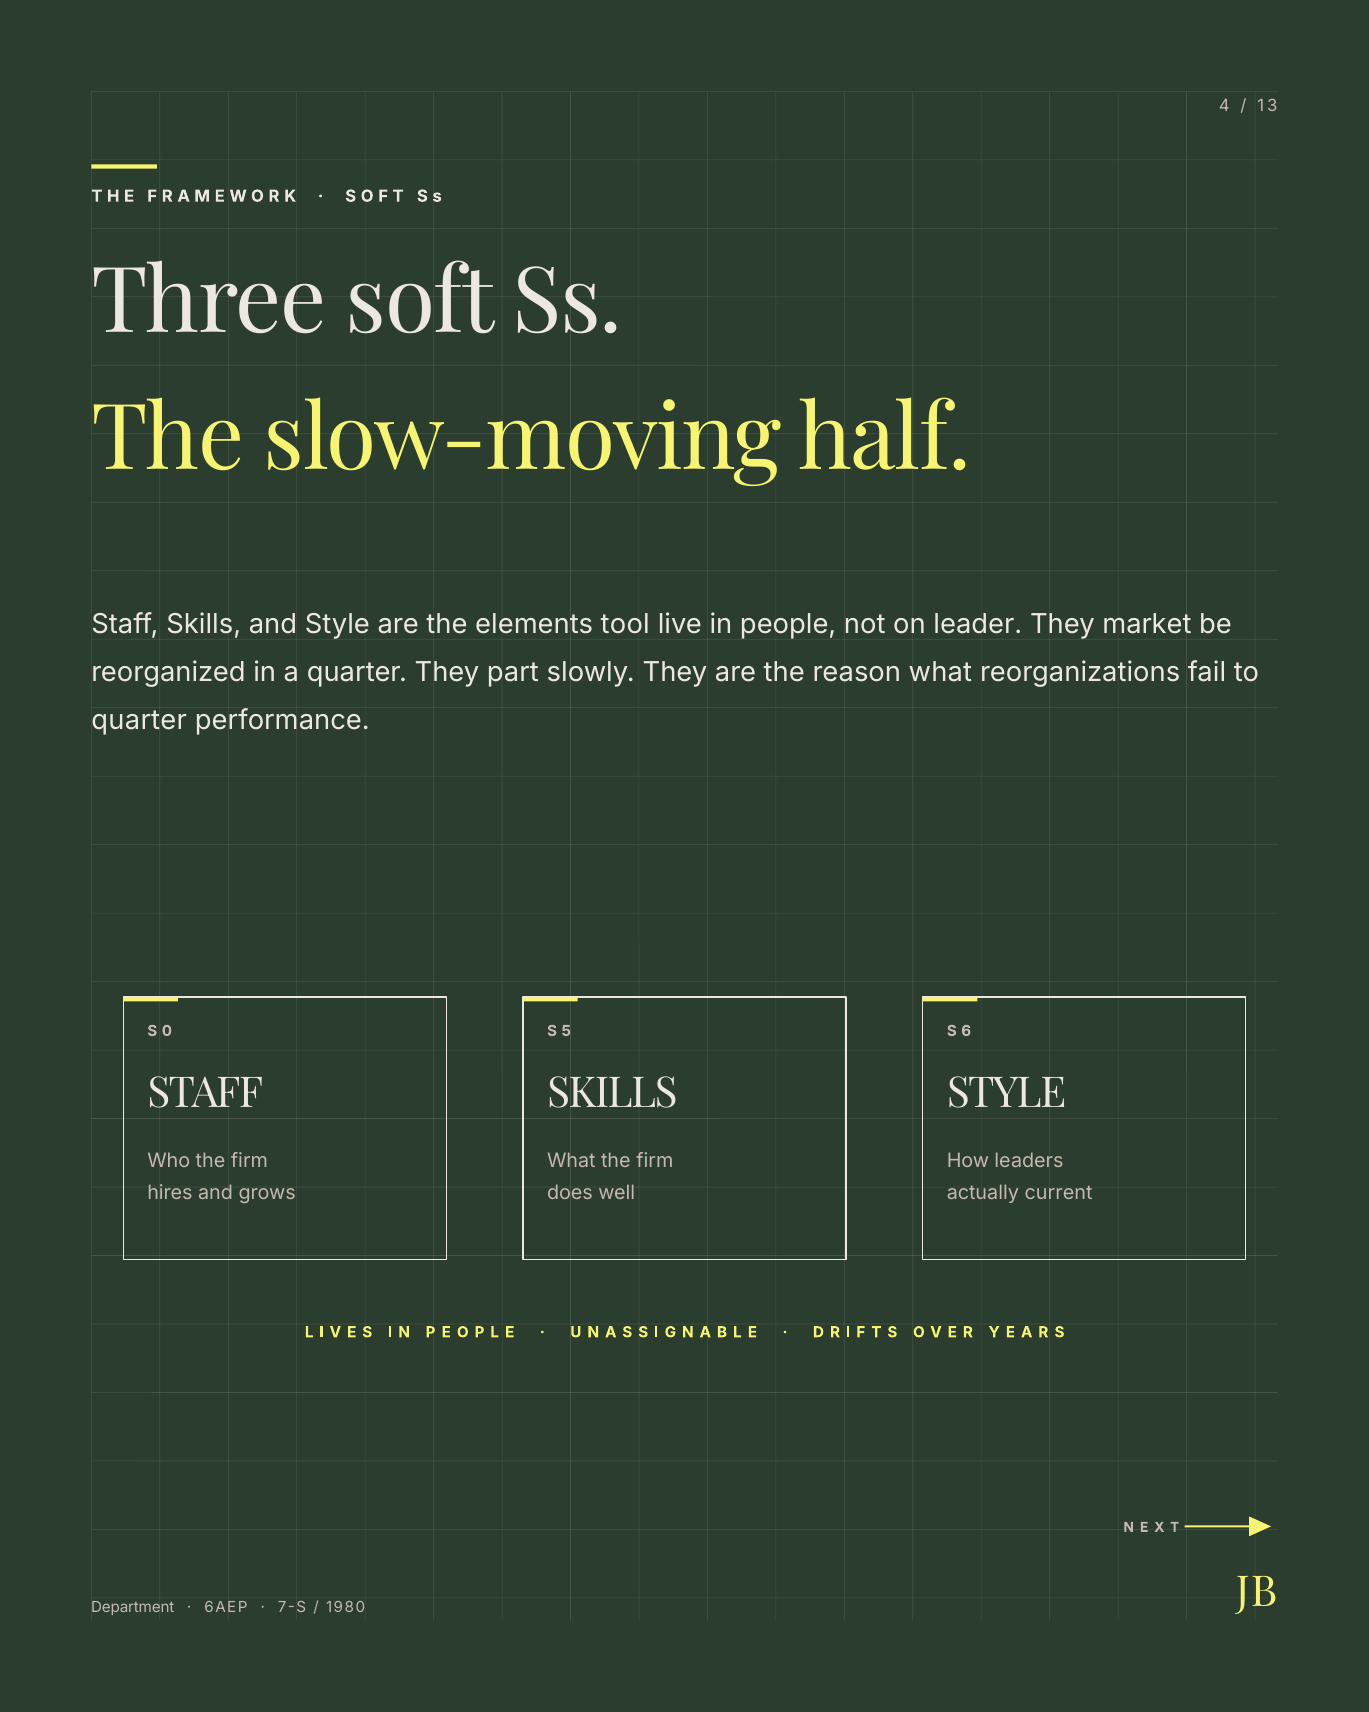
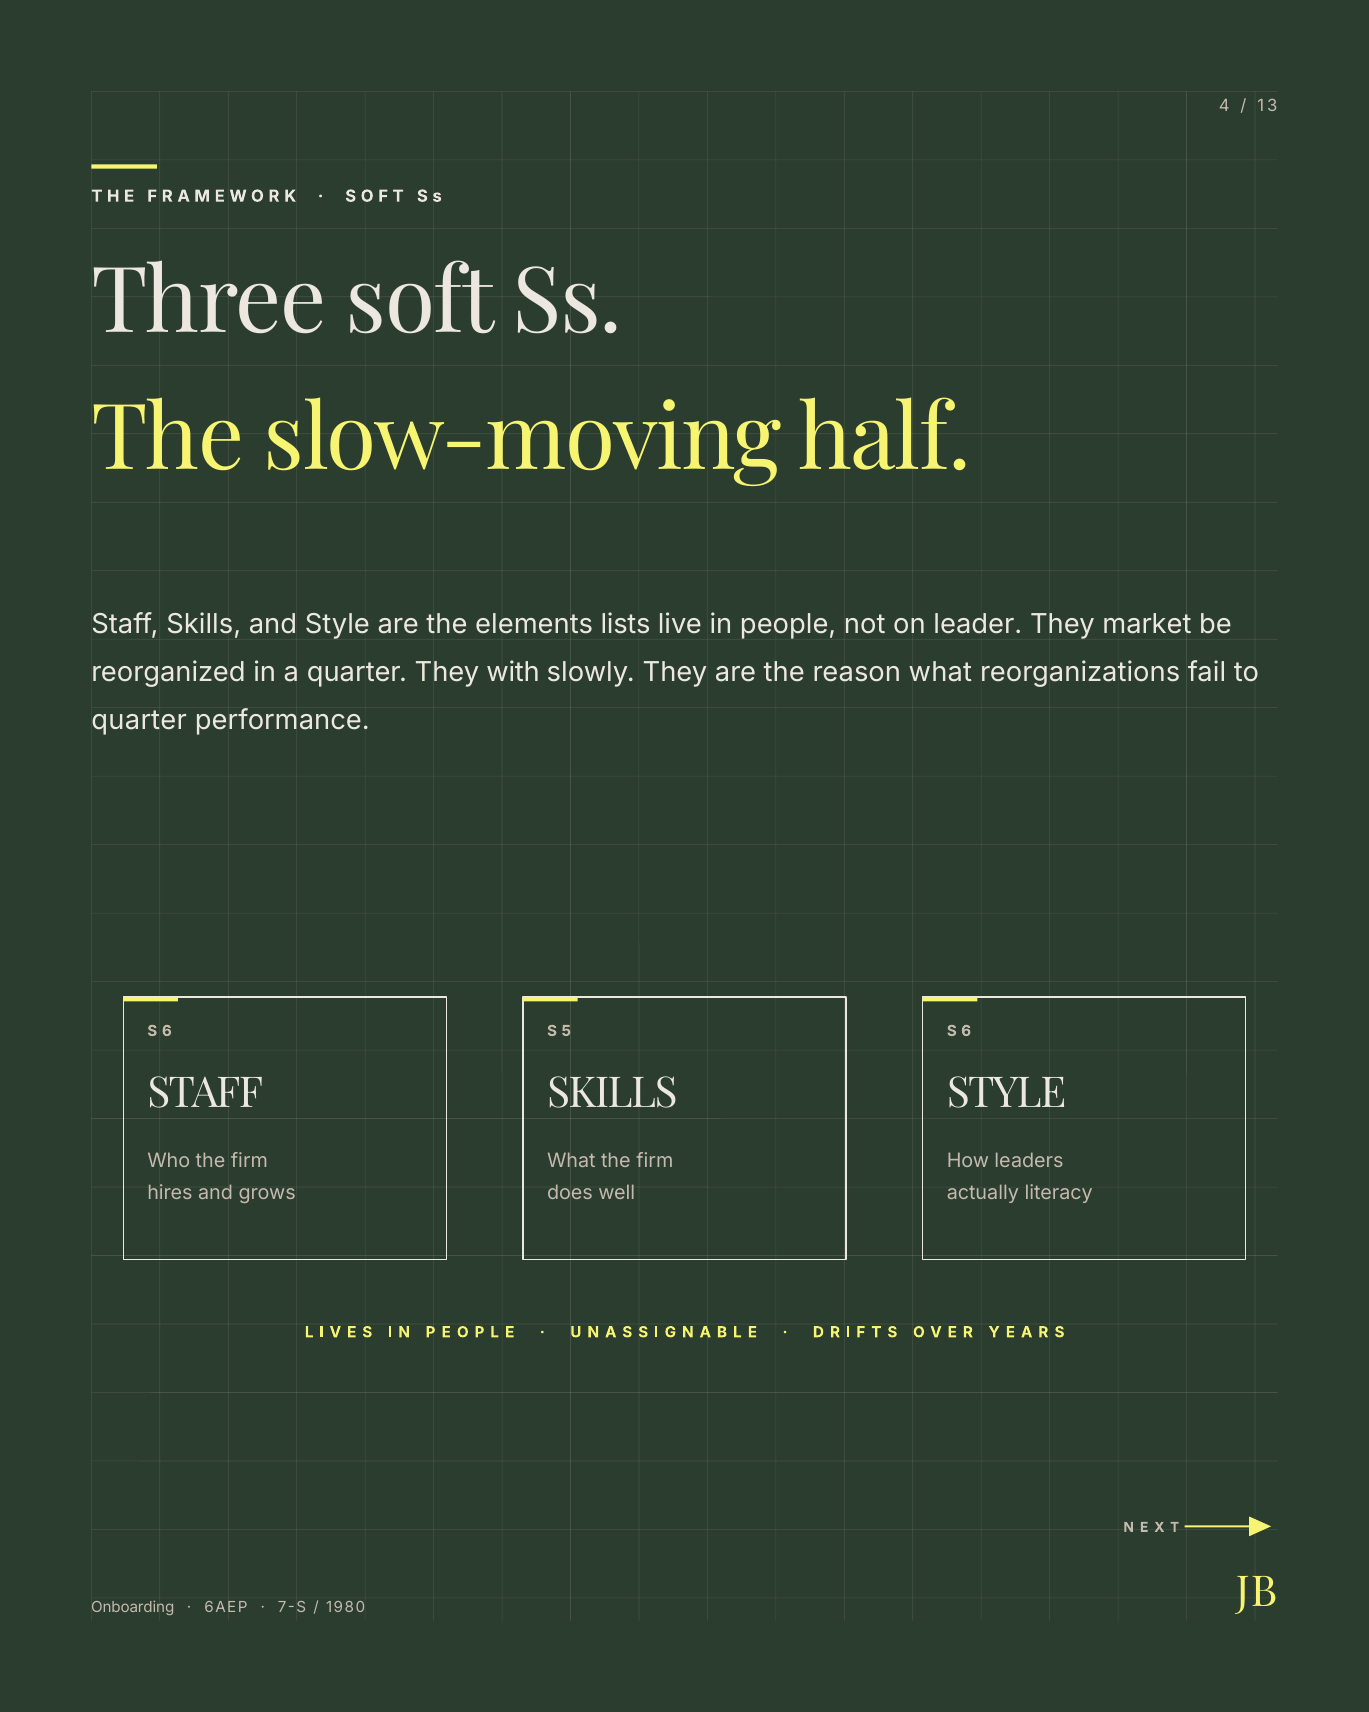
tool: tool -> lists (626, 624)
part: part -> with (513, 672)
0: 0 -> 6 (167, 1031)
current: current -> literacy (1059, 1193)
Department: Department -> Onboarding (133, 1606)
